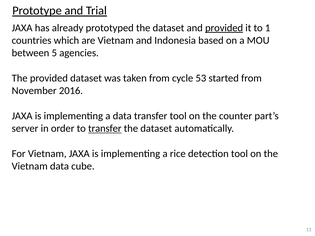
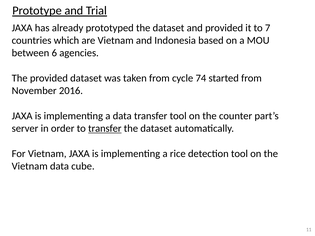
provided underline: present -> none (224, 28)
1: 1 -> 7 (268, 28)
5: 5 -> 6 (54, 53)
53: 53 -> 74 (201, 78)
